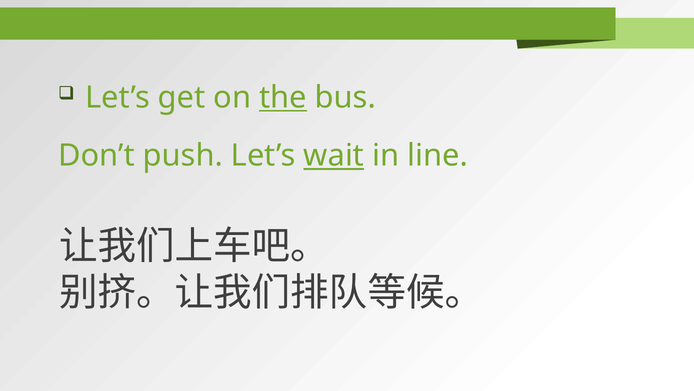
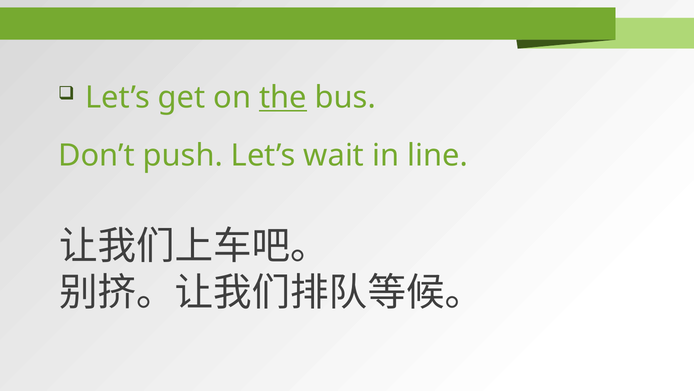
wait underline: present -> none (334, 155)
